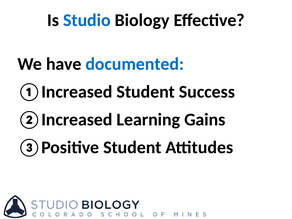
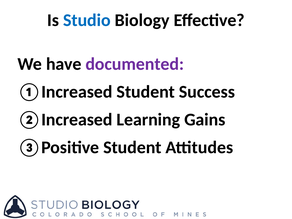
documented colour: blue -> purple (135, 64)
